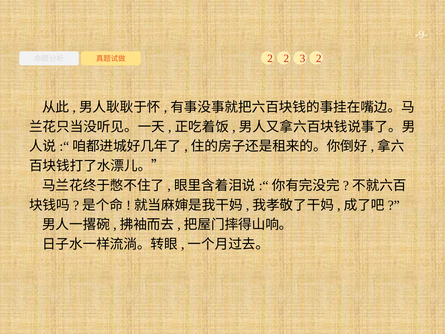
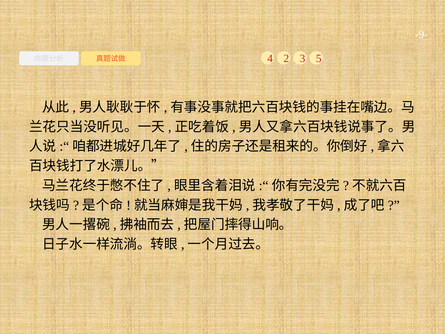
2: 2 -> 4 (270, 59)
3 2: 2 -> 5 (319, 59)
